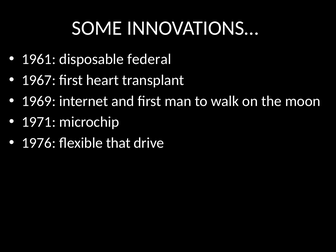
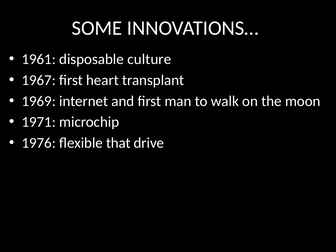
federal: federal -> culture (149, 59)
